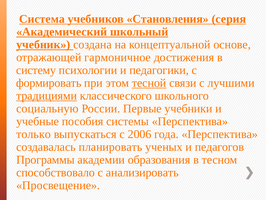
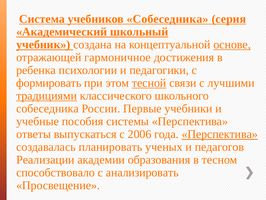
учебников Становления: Становления -> Собеседника (168, 19)
основе underline: none -> present (232, 44)
систему: систему -> ребенка (36, 70)
социальную: социальную -> собеседника (47, 108)
только: только -> ответы (34, 134)
Перспектива underline: none -> present (220, 134)
Программы: Программы -> Реализации (45, 159)
